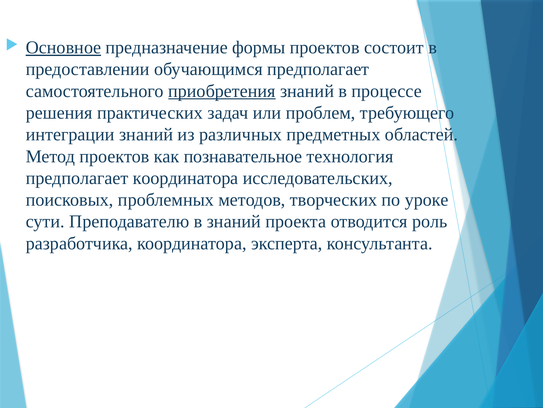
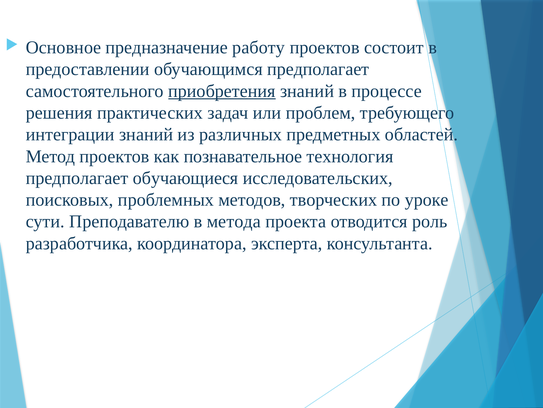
Основное underline: present -> none (63, 47)
формы: формы -> работу (259, 47)
предполагает координатора: координатора -> обучающиеся (186, 178)
в знаний: знаний -> метода (234, 221)
